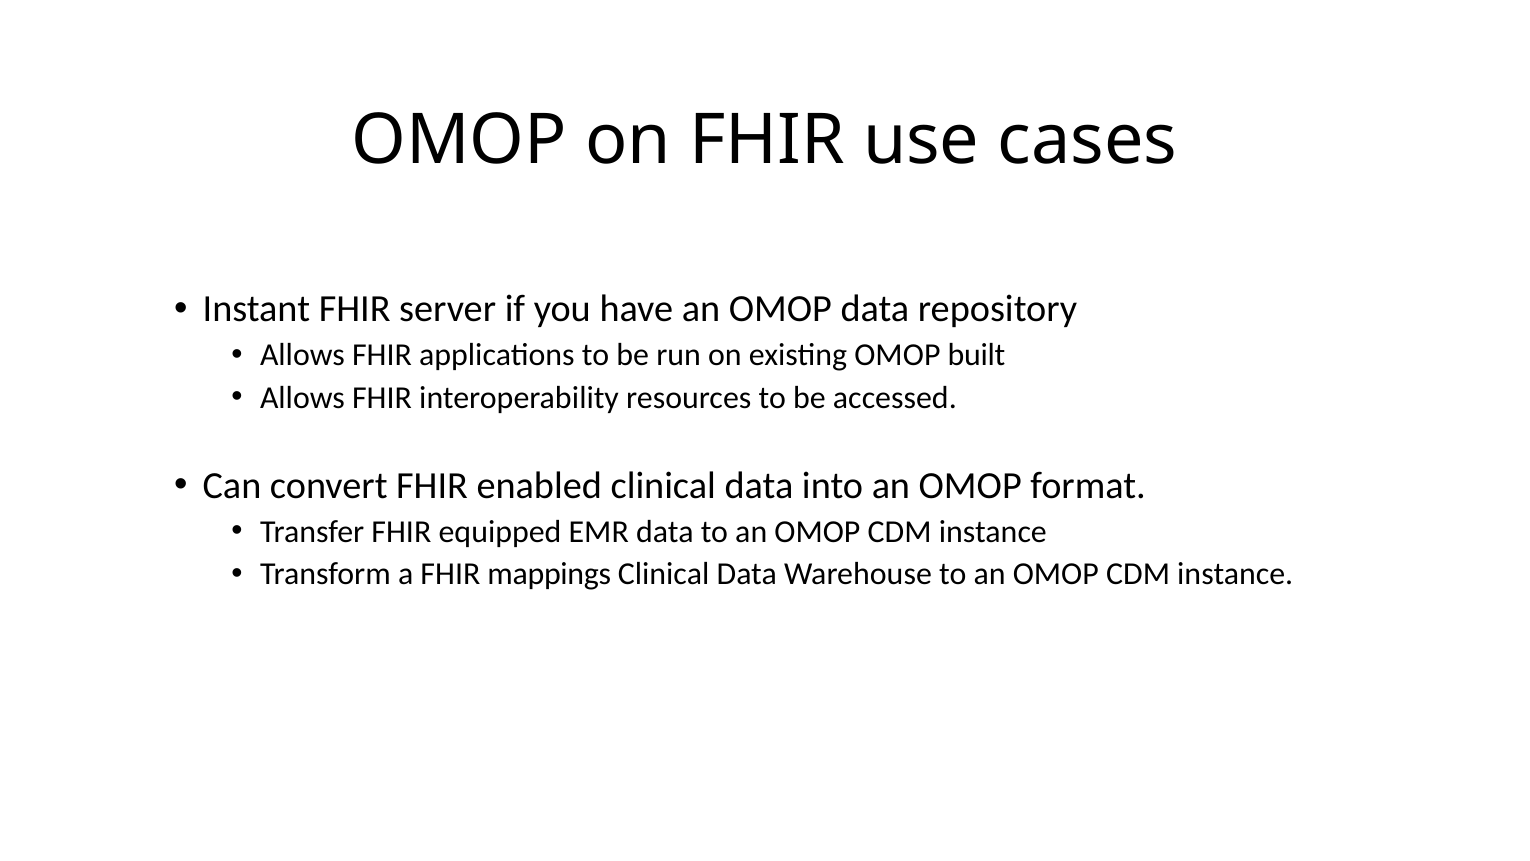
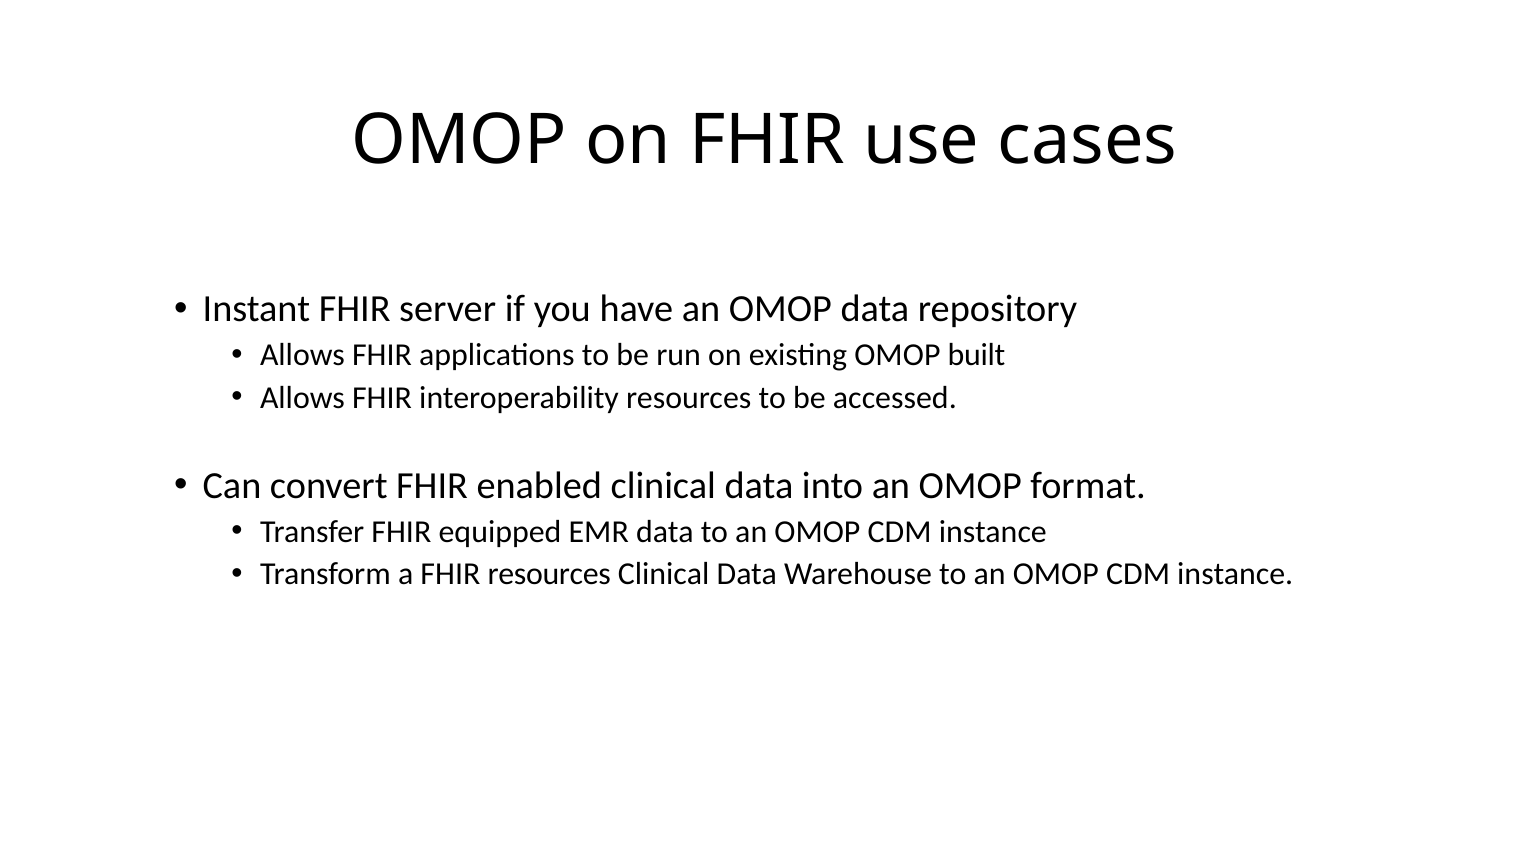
FHIR mappings: mappings -> resources (549, 574)
